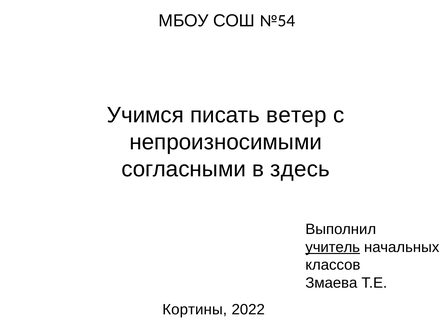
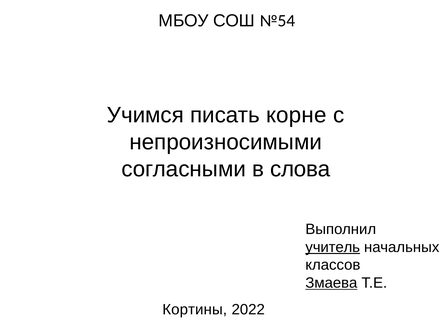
ветер: ветер -> корне (296, 115)
здесь: здесь -> слова (300, 169)
Змаева underline: none -> present (331, 283)
